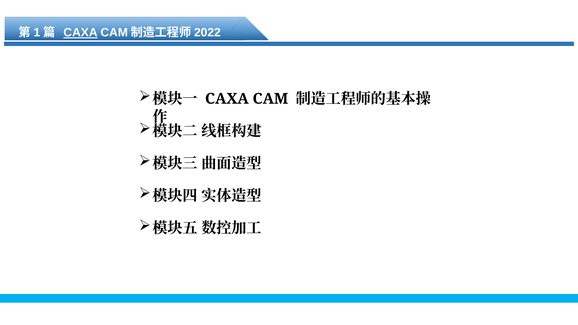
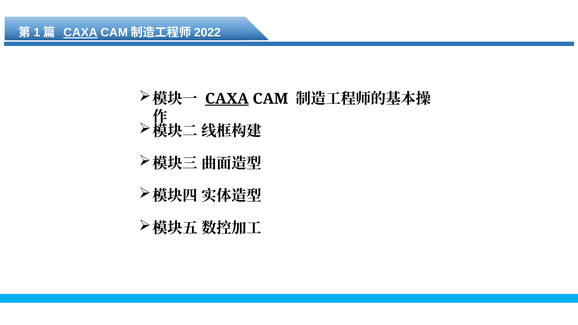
CAXA underline: none -> present (227, 99)
